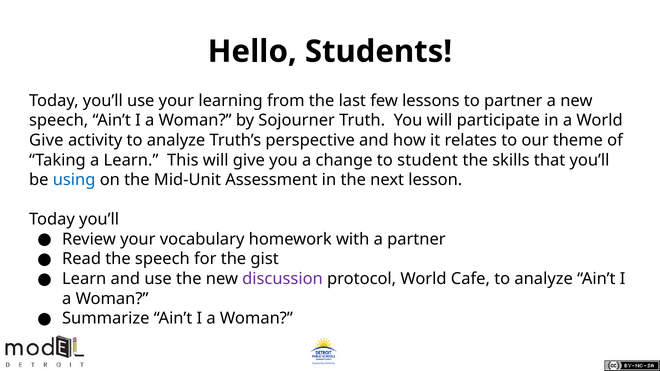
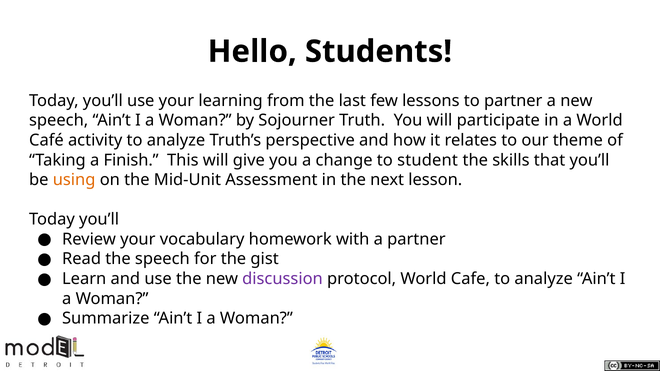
Give: Give -> Café (46, 140)
a Learn: Learn -> Finish (131, 160)
using colour: blue -> orange (74, 180)
